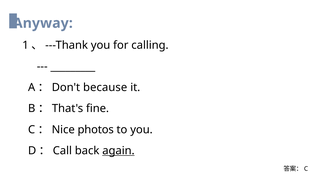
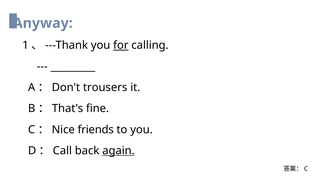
for underline: none -> present (121, 45)
because: because -> trousers (105, 87)
photos: photos -> friends (96, 130)
